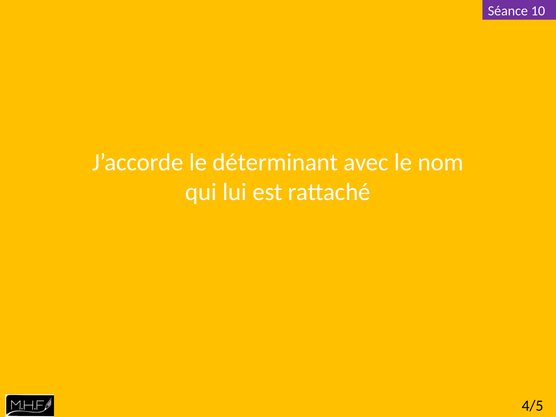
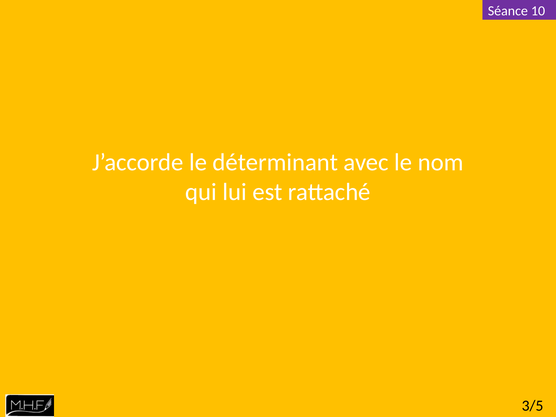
4/5: 4/5 -> 3/5 (533, 406)
